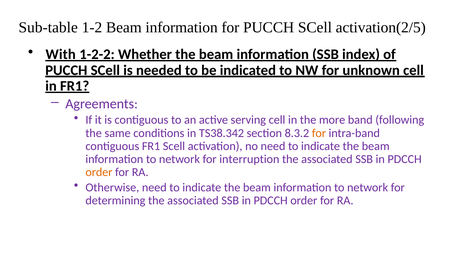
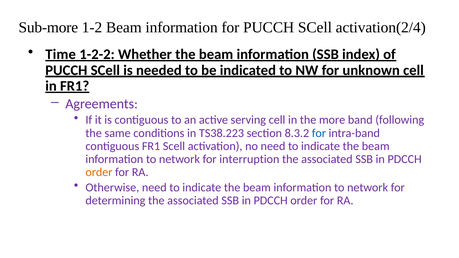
Sub-table: Sub-table -> Sub-more (48, 27)
activation(2/5: activation(2/5 -> activation(2/4 (381, 27)
With: With -> Time (61, 54)
TS38.342: TS38.342 -> TS38.223 (221, 133)
for colour: orange -> blue (319, 133)
